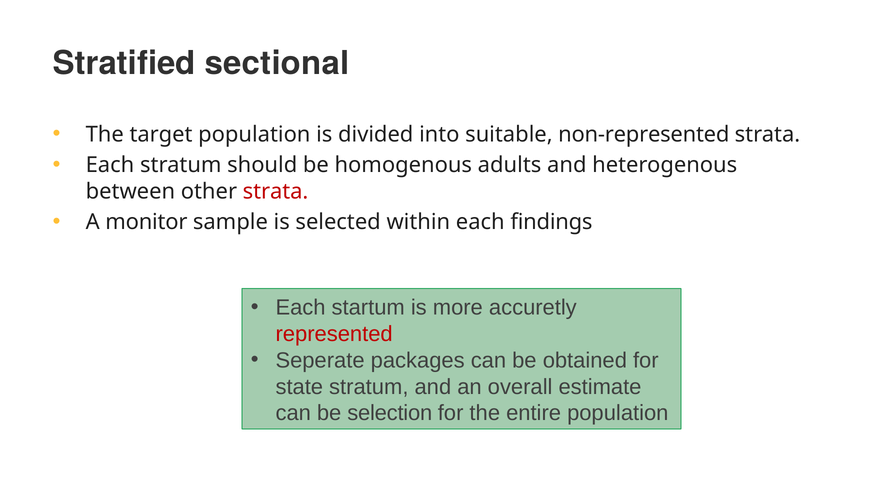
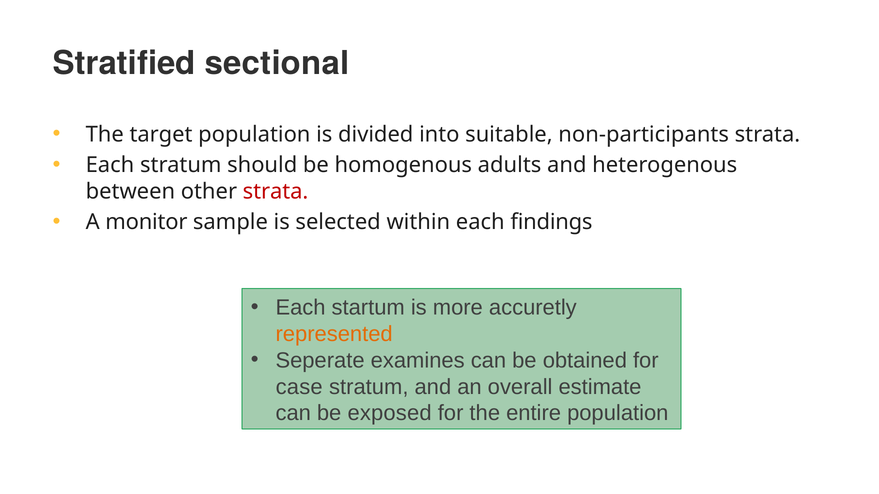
non-represented: non-represented -> non-participants (644, 134)
represented colour: red -> orange (334, 334)
packages: packages -> examines (418, 361)
state: state -> case (299, 387)
selection: selection -> exposed (390, 413)
